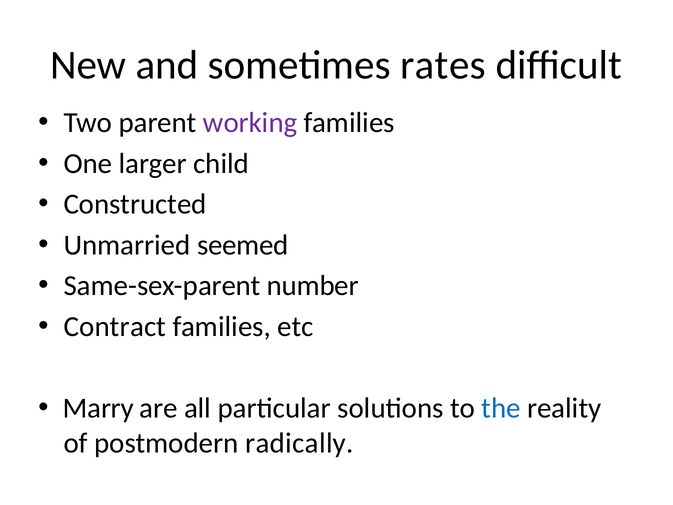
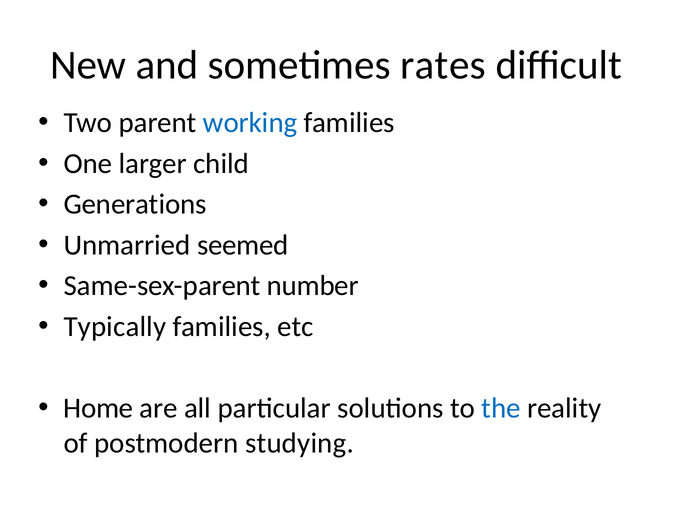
working colour: purple -> blue (250, 123)
Constructed: Constructed -> Generations (135, 204)
Contract: Contract -> Typically (115, 327)
Marry: Marry -> Home (98, 408)
radically: radically -> studying (300, 443)
